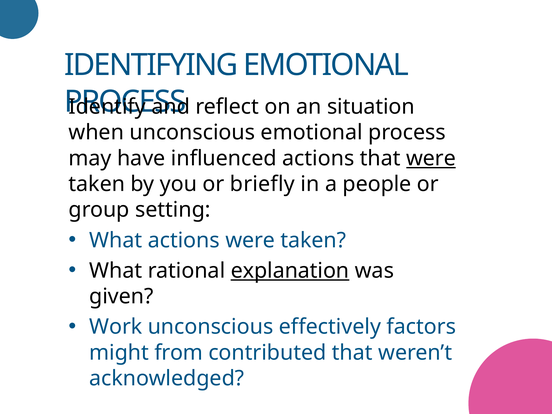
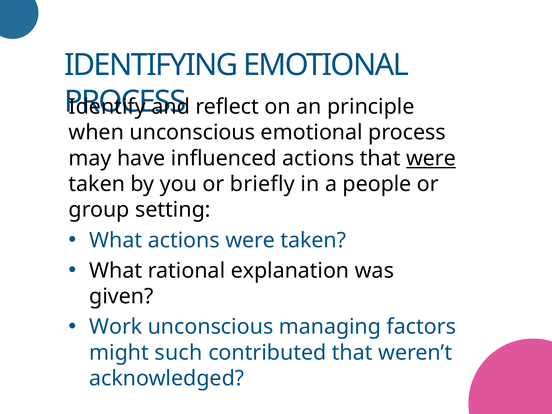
situation: situation -> principle (371, 107)
explanation underline: present -> none (290, 271)
effectively: effectively -> managing (330, 327)
from: from -> such (179, 353)
